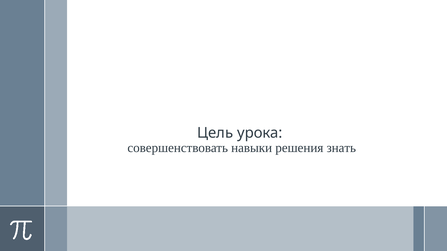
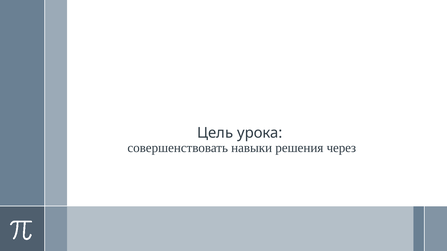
знать: знать -> через (341, 148)
